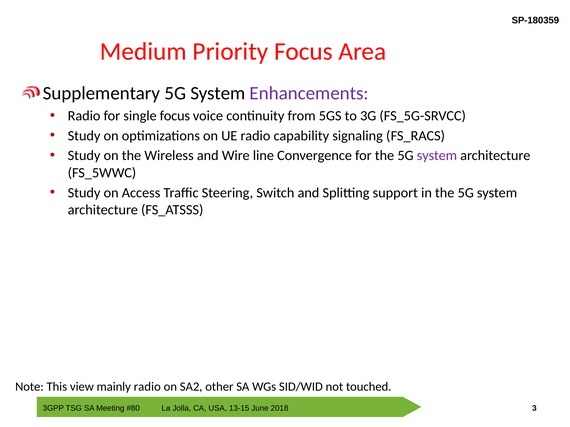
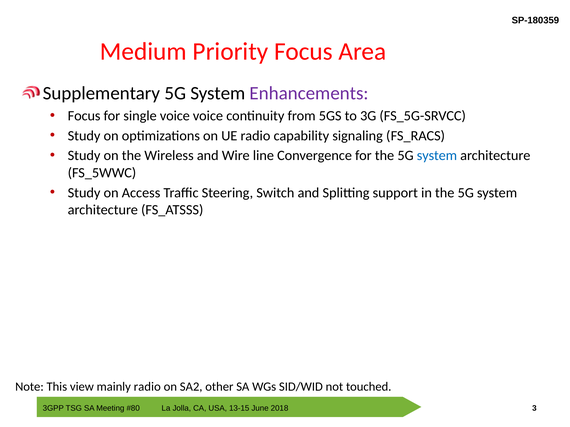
Radio: Radio -> Focus (84, 116)
single focus: focus -> voice (175, 116)
system colour: purple -> blue (437, 156)
